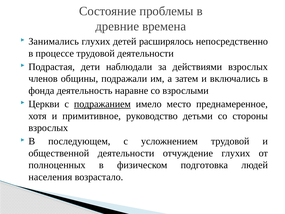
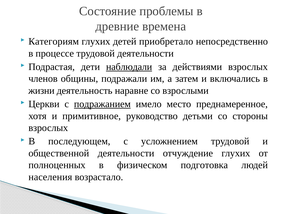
Занимались: Занимались -> Категориям (54, 41)
расширялось: расширялось -> приобретало (166, 41)
наблюдали underline: none -> present (129, 67)
фонда: фонда -> жизни (41, 91)
